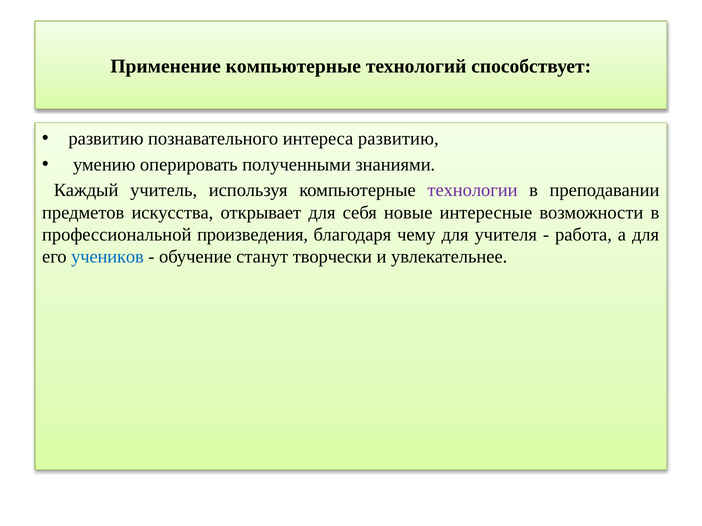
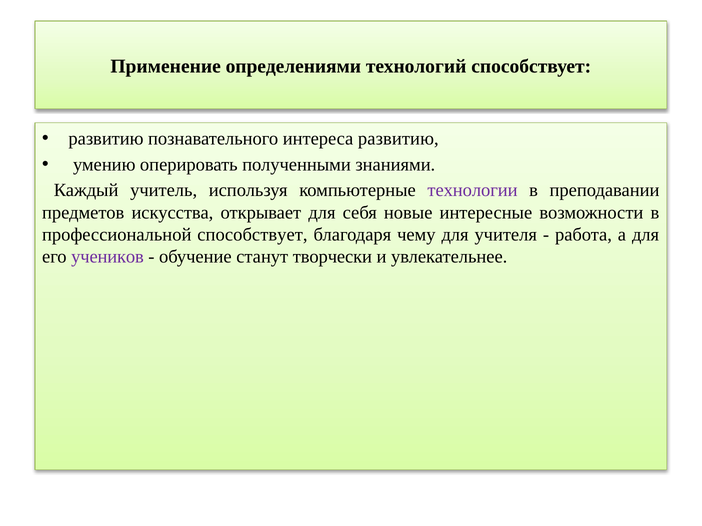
Применение компьютерные: компьютерные -> определениями (293, 66)
профессиональной произведения: произведения -> способствует (252, 235)
учеников colour: blue -> purple (108, 257)
